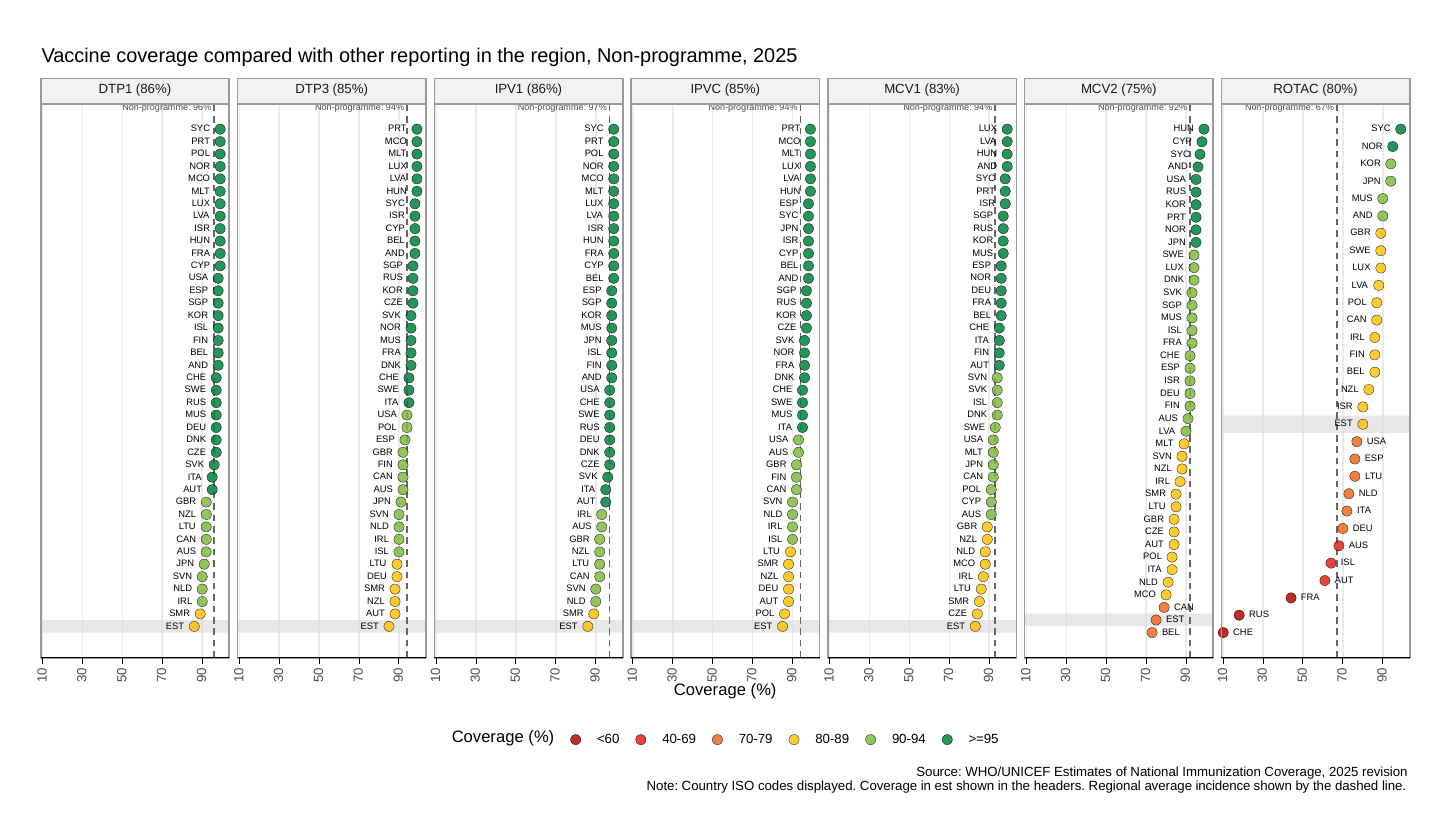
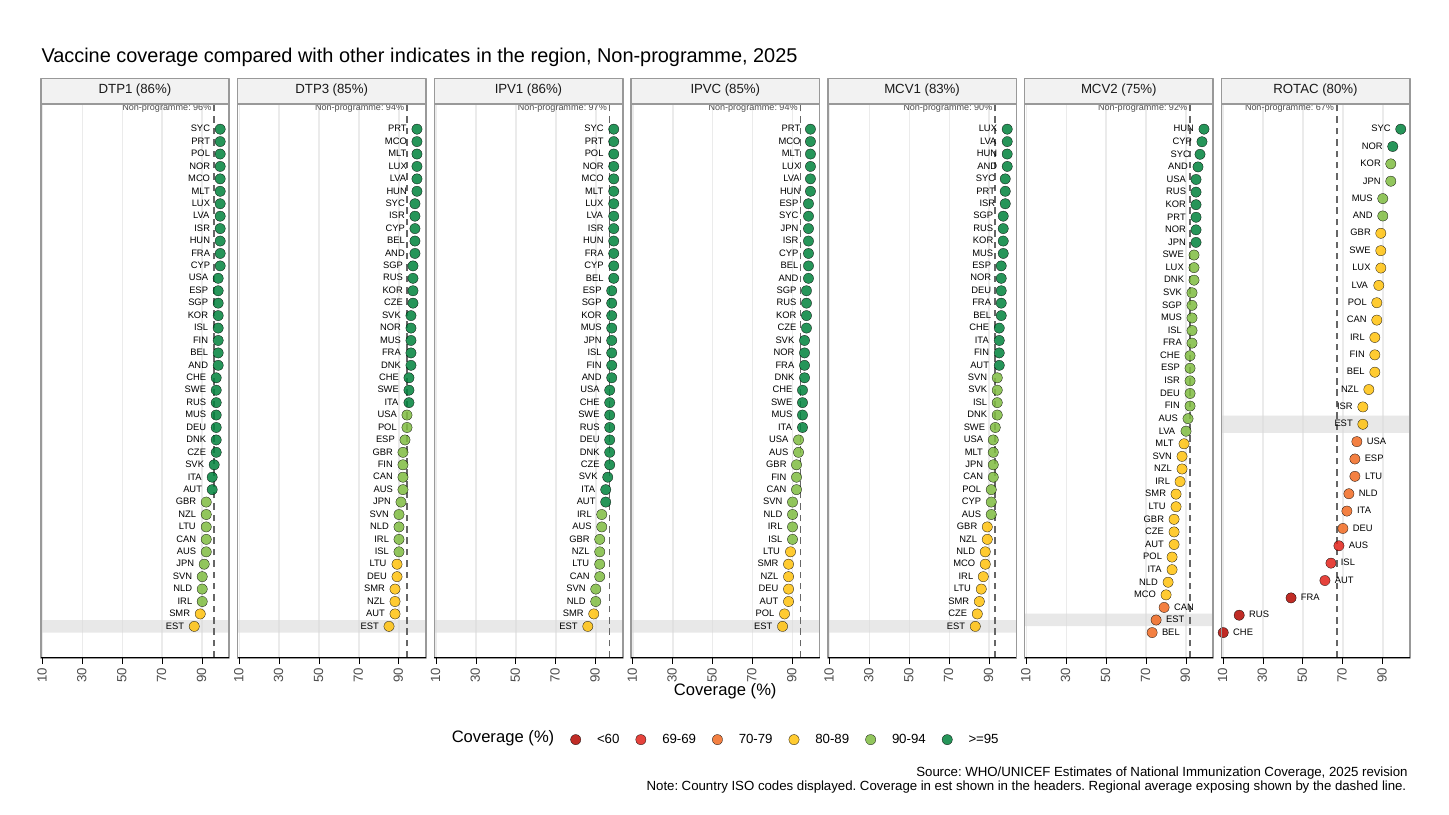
reporting: reporting -> indicates (430, 56)
94%: 94% -> 90% (983, 108)
40-69: 40-69 -> 69-69 (679, 739)
incidence: incidence -> exposing (1223, 786)
